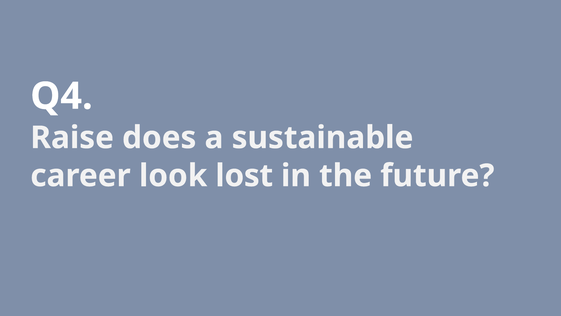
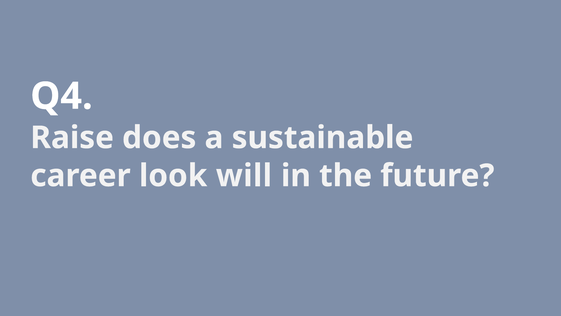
lost: lost -> will (244, 176)
